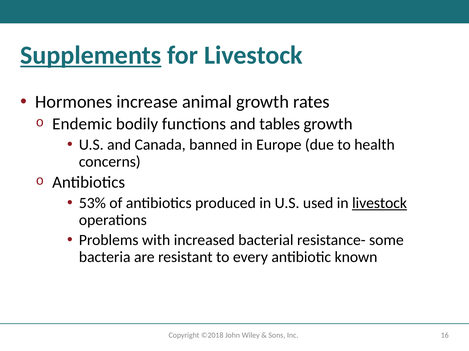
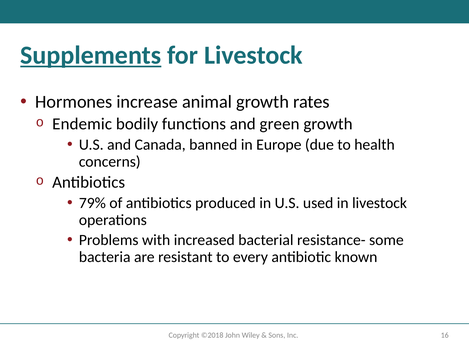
tables: tables -> green (280, 124)
53%: 53% -> 79% (92, 204)
livestock underline: present -> none (380, 204)
